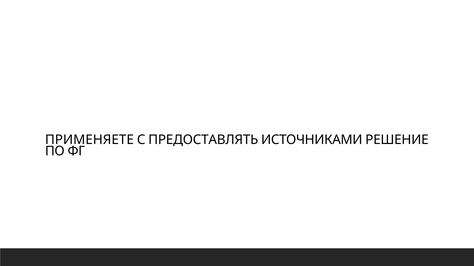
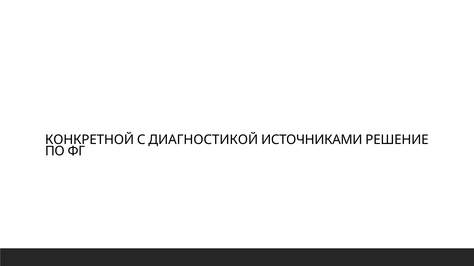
ПРИМЕНЯЕТЕ: ПРИМЕНЯЕТЕ -> КОНКРЕТНОЙ (90, 140)
ПРЕДОСТАВЛЯТЬ: ПРЕДОСТАВЛЯТЬ -> ДИАГНОСТИКОЙ (203, 140)
